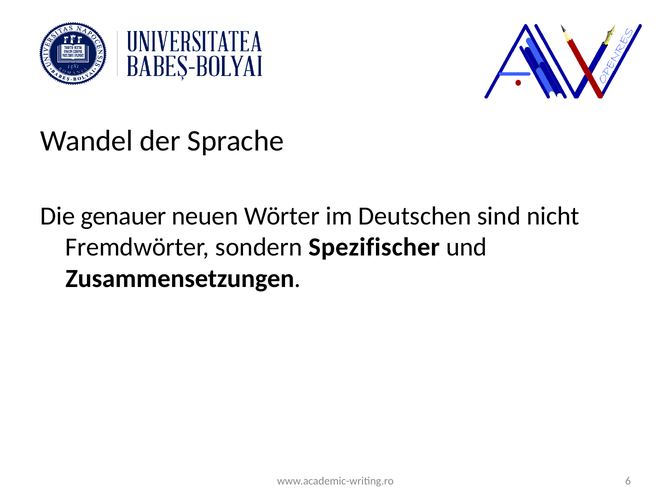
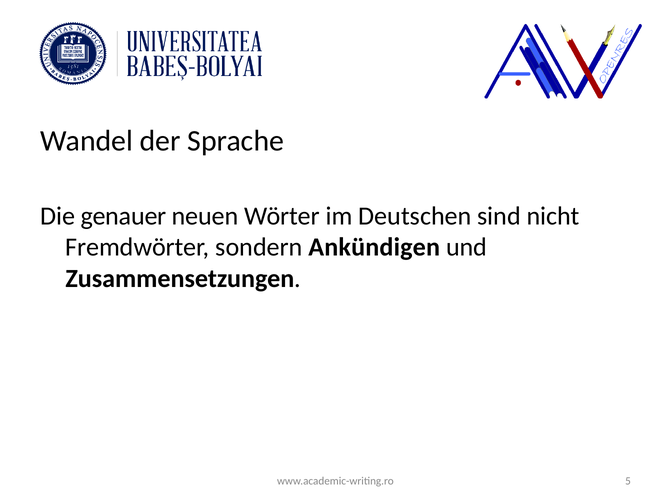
Spezifischer: Spezifischer -> Ankündigen (374, 247)
6: 6 -> 5 (628, 480)
